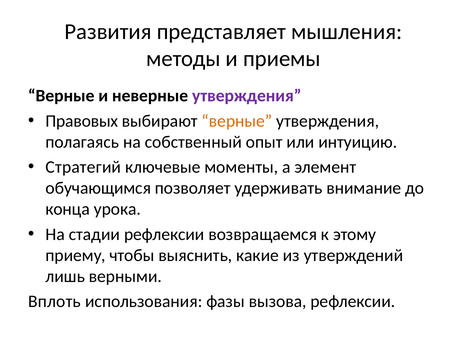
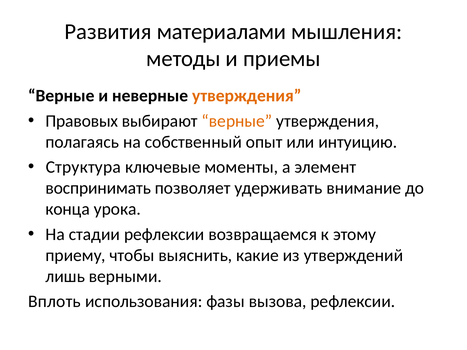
представляет: представляет -> материалами (221, 32)
утверждения colour: purple -> orange (247, 96)
Стратегий: Стратегий -> Структура (83, 167)
обучающимся: обучающимся -> воспринимать (98, 188)
